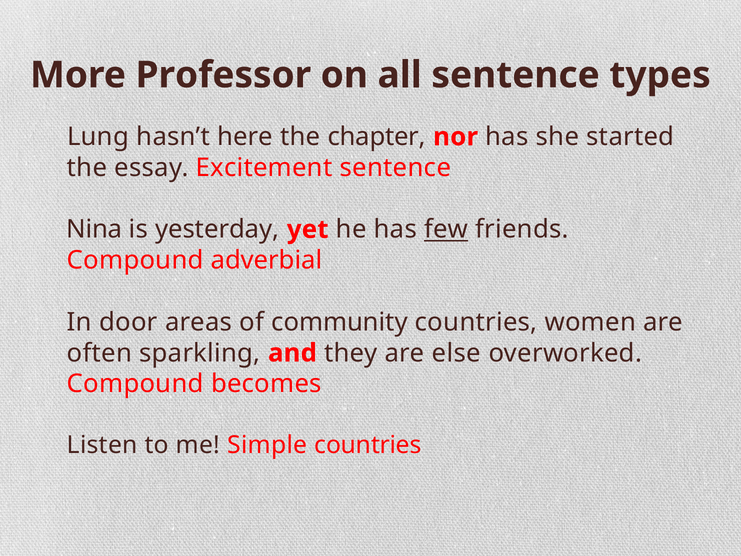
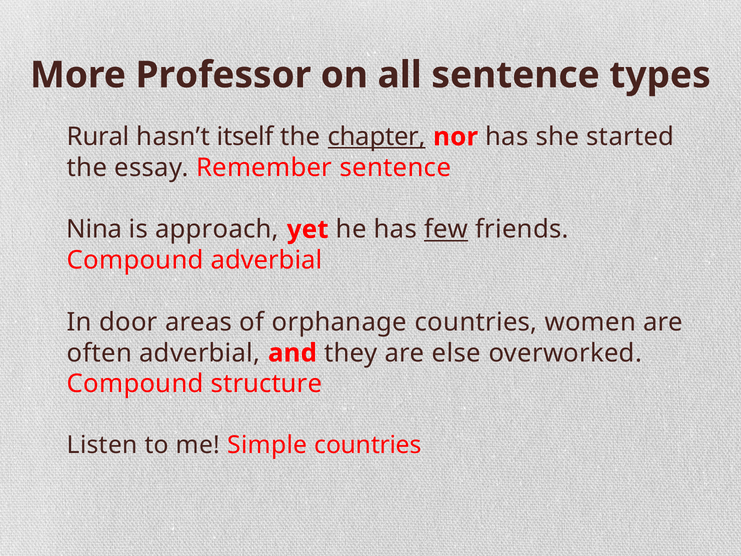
Lung: Lung -> Rural (98, 137)
here: here -> itself (245, 137)
chapter underline: none -> present (377, 137)
Excitement: Excitement -> Remember (264, 168)
yesterday: yesterday -> approach (217, 229)
community: community -> orphanage (339, 322)
often sparkling: sparkling -> adverbial (200, 353)
becomes: becomes -> structure (266, 384)
